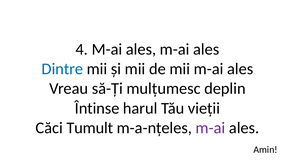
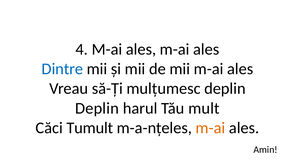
Întinse: Întinse -> Deplin (97, 108)
vieții: vieții -> mult (204, 108)
m-ai colour: purple -> orange (210, 128)
